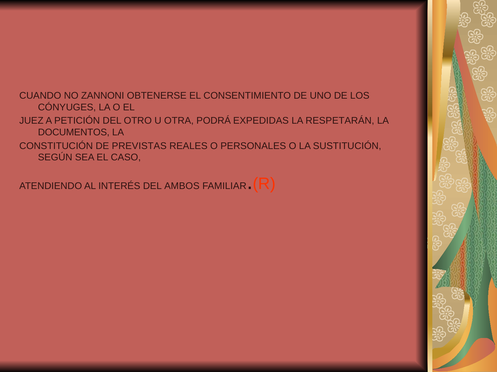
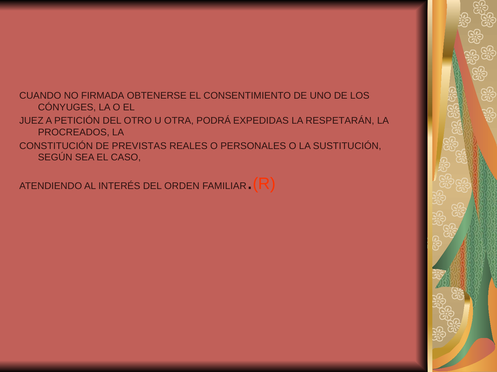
ZANNONI: ZANNONI -> FIRMADA (103, 96)
DOCUMENTOS: DOCUMENTOS -> PROCREADOS (74, 133)
AMBOS: AMBOS -> ORDEN (182, 186)
